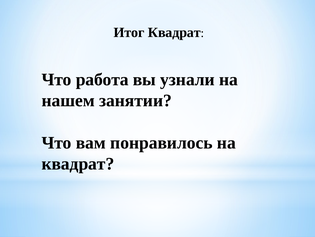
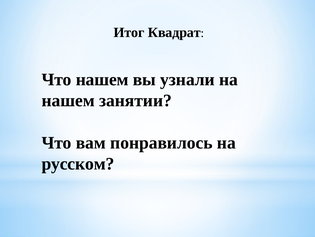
Что работа: работа -> нашем (102, 79)
квадрат: квадрат -> русском (78, 163)
